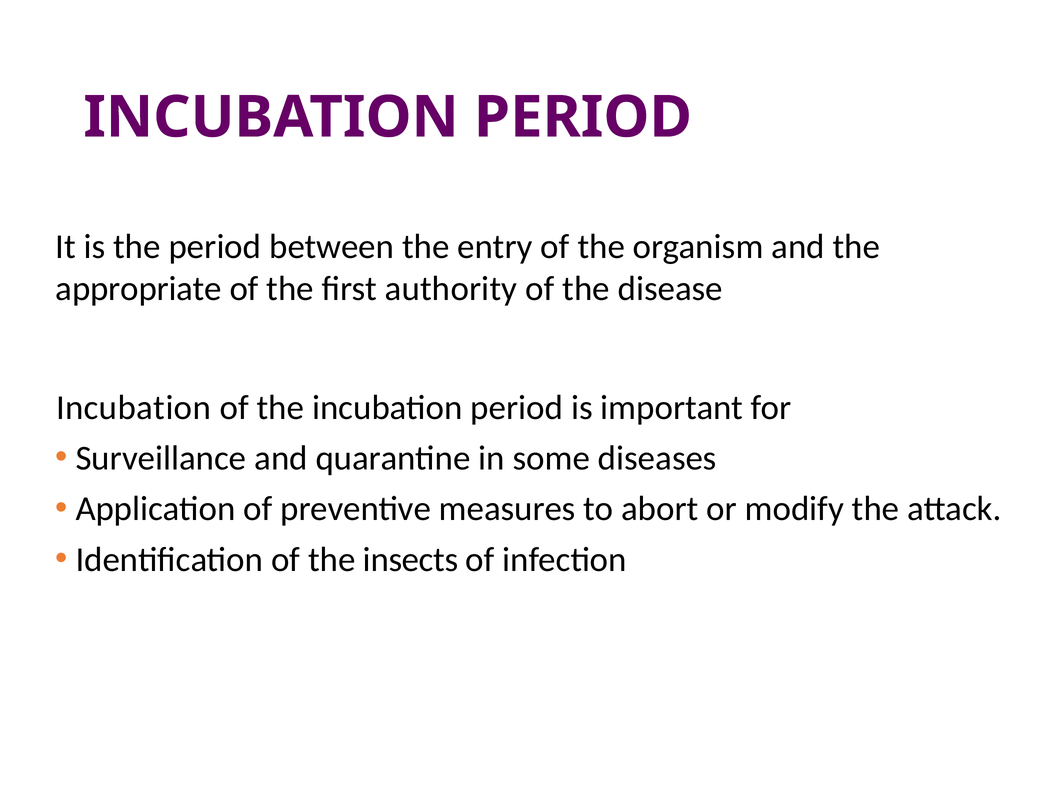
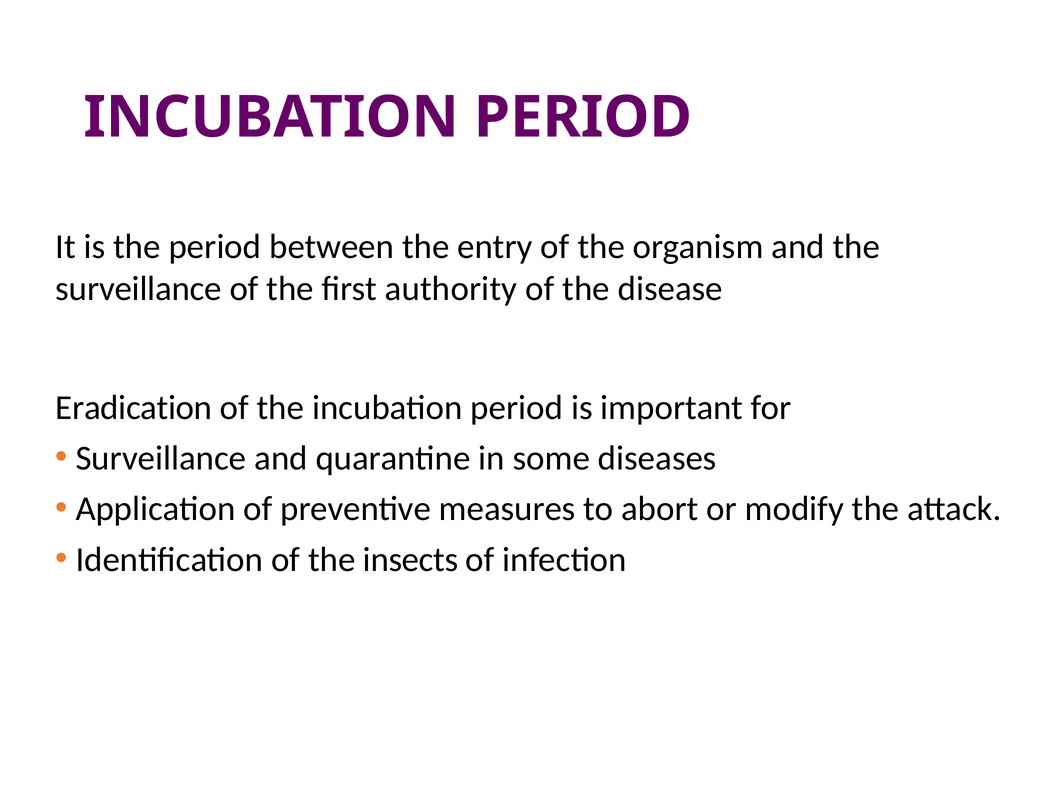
appropriate: appropriate -> surveillance (139, 289)
Incubation: Incubation -> Eradication (134, 408)
